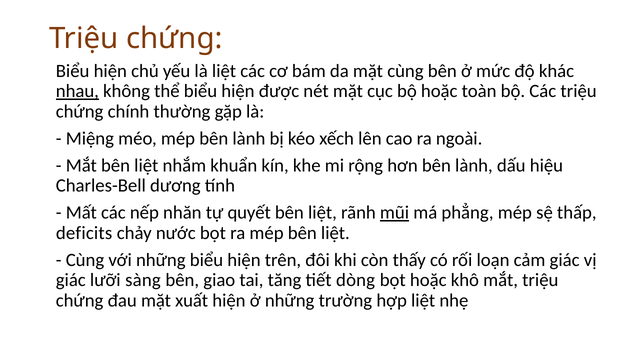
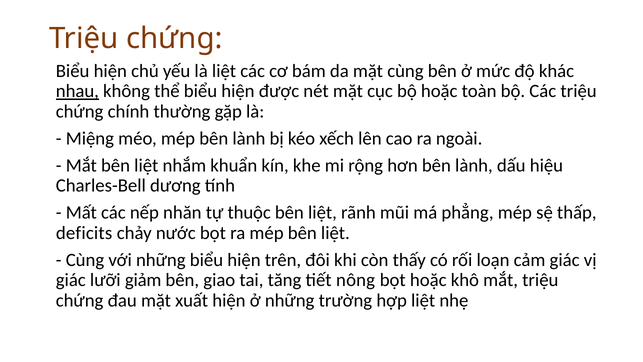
quyết: quyết -> thuộc (249, 213)
mũi underline: present -> none (395, 213)
sàng: sàng -> giảm (143, 280)
dòng: dòng -> nông (356, 280)
